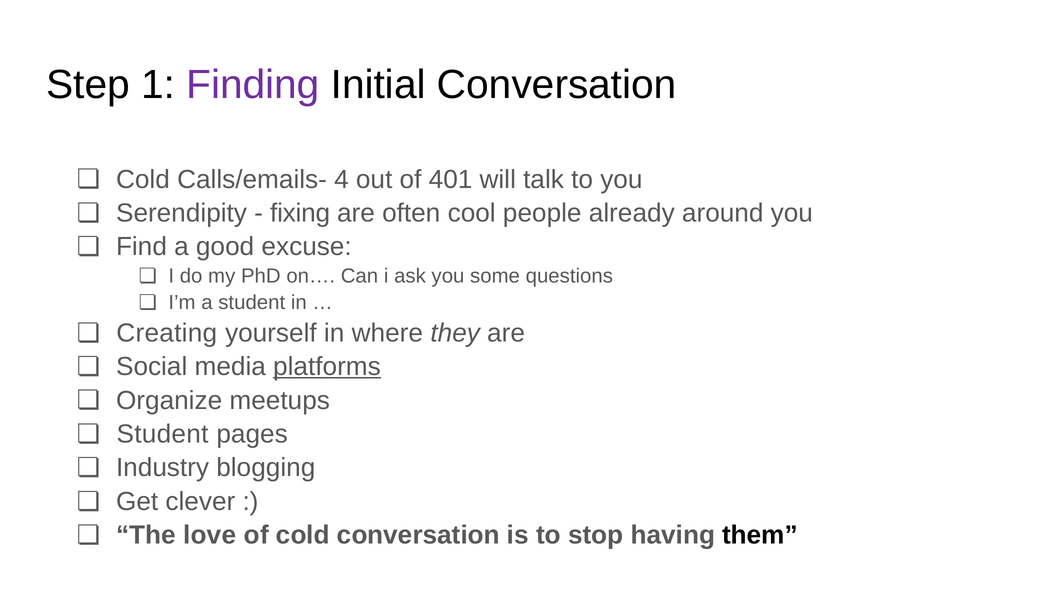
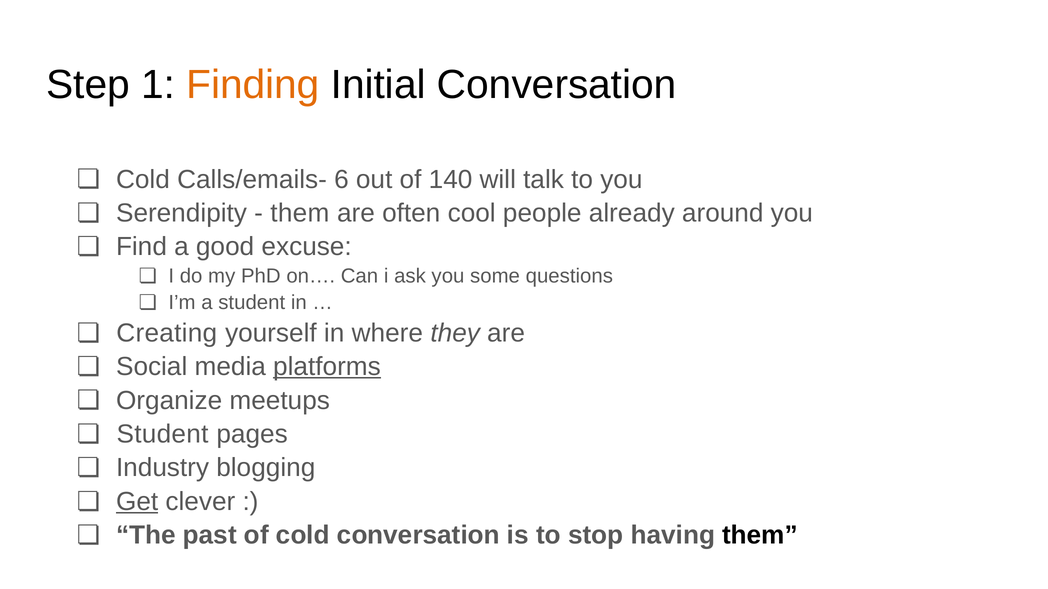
Finding colour: purple -> orange (253, 85)
4: 4 -> 6 (341, 180)
401: 401 -> 140 (451, 180)
fixing: fixing -> them (300, 213)
Get underline: none -> present (137, 502)
love: love -> past (210, 536)
